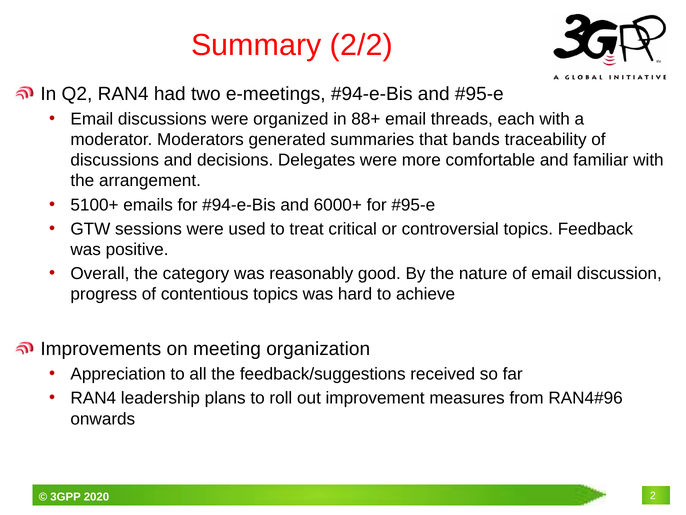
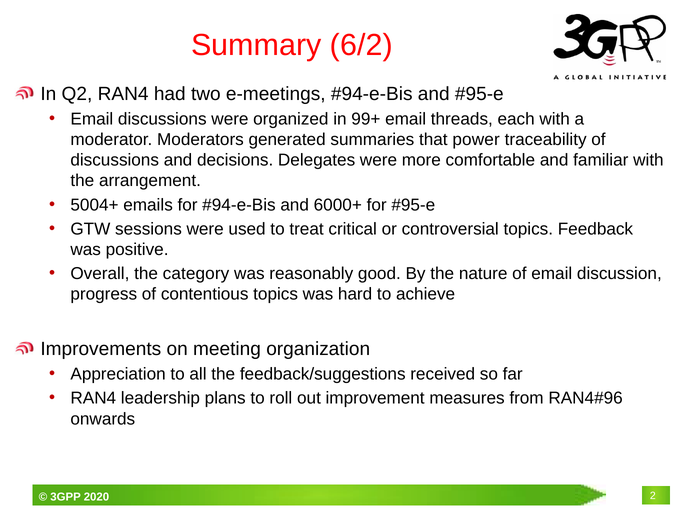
2/2: 2/2 -> 6/2 (361, 45)
88+: 88+ -> 99+ (366, 119)
bands: bands -> power (476, 139)
5100+: 5100+ -> 5004+ (94, 205)
